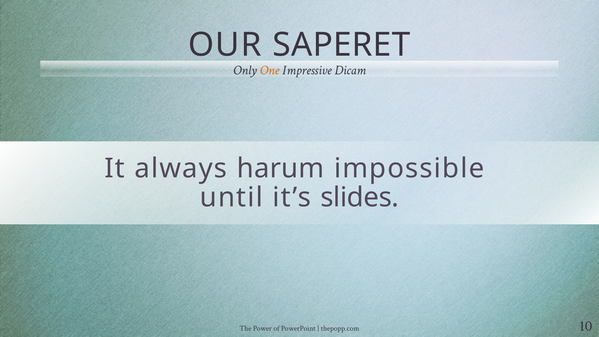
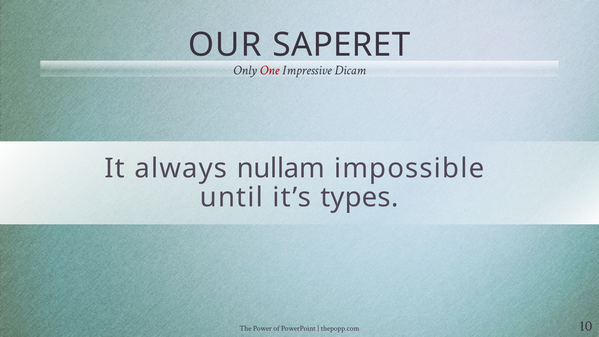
One colour: orange -> red (270, 70)
harum: harum -> nullam (281, 168)
slides: slides -> types (359, 197)
